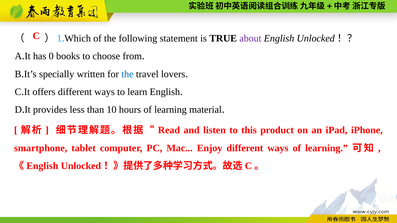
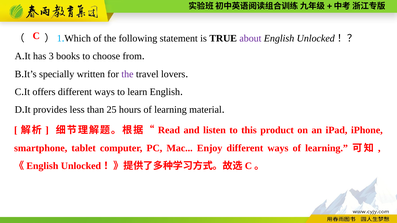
0: 0 -> 3 (51, 56)
the colour: blue -> purple (127, 74)
10: 10 -> 25 (112, 110)
